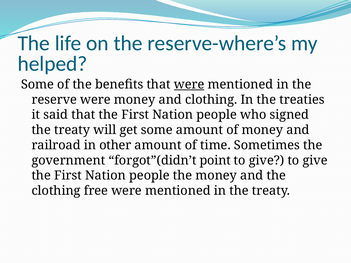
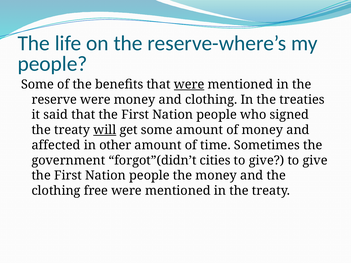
helped: helped -> people (52, 64)
will underline: none -> present (105, 130)
railroad: railroad -> affected (56, 145)
point: point -> cities (215, 161)
